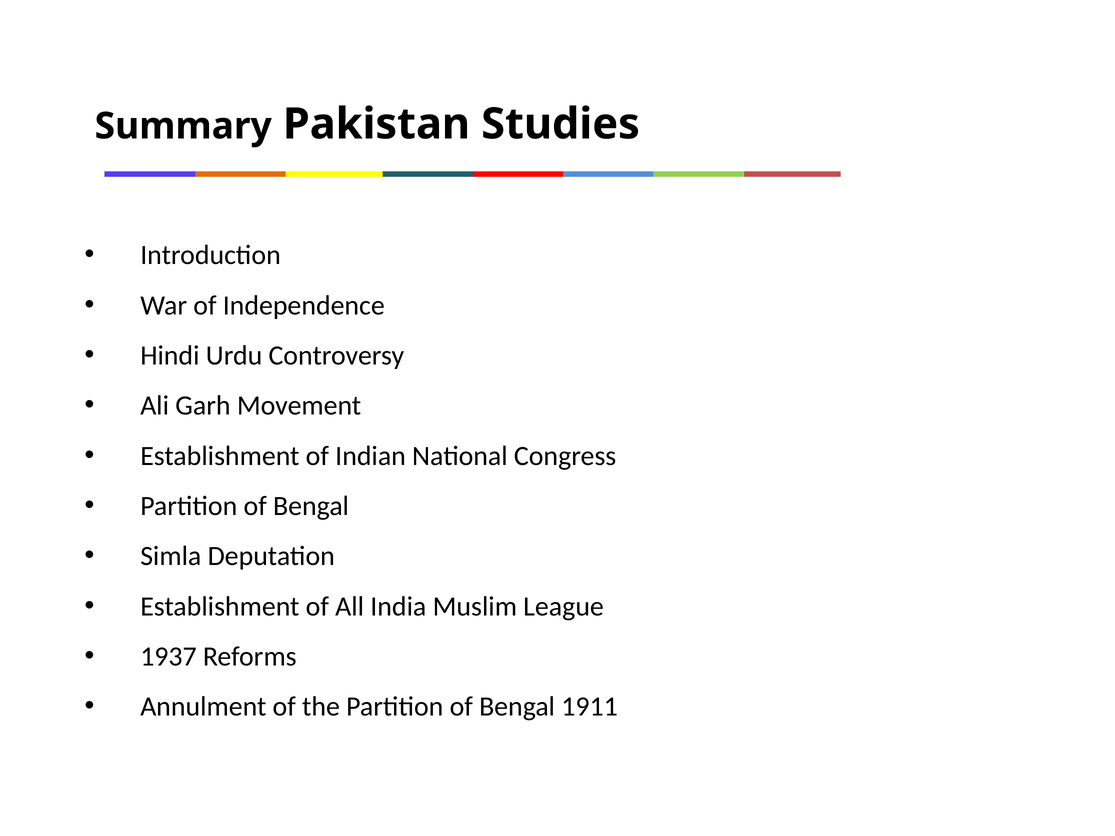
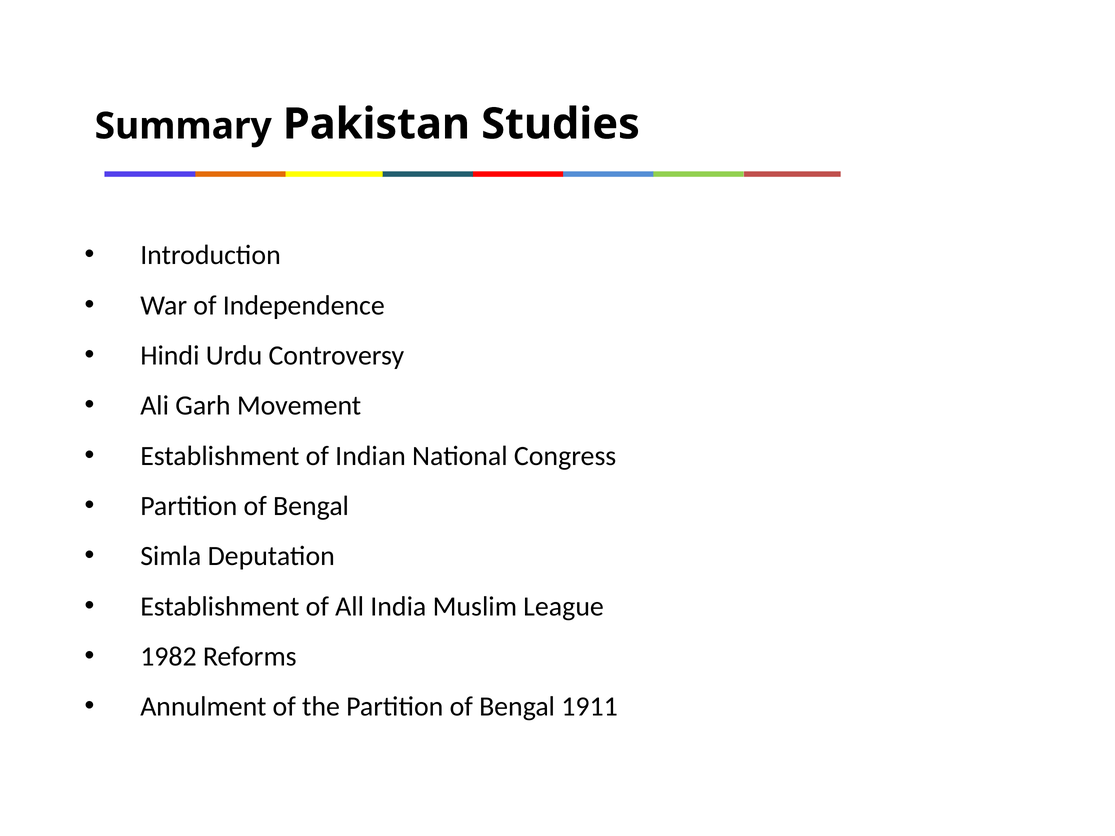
1937: 1937 -> 1982 (168, 657)
